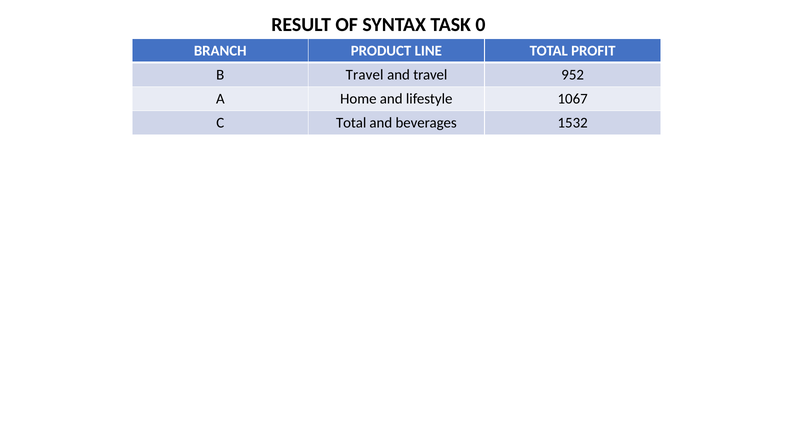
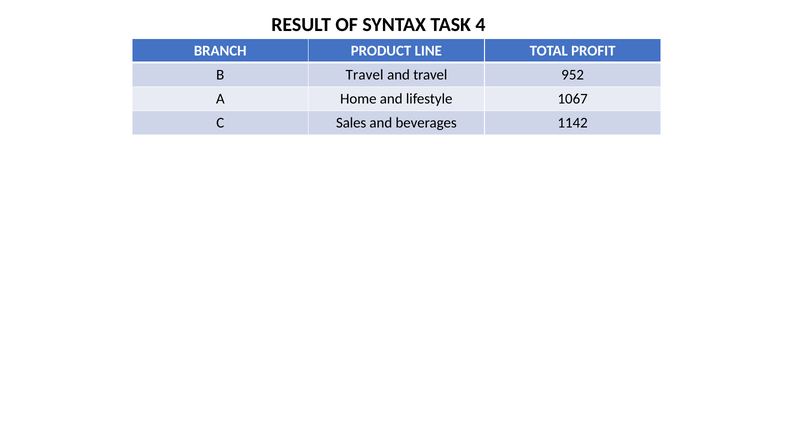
0: 0 -> 4 (480, 25)
C Total: Total -> Sales (351, 123)
1532: 1532 -> 1142 (573, 123)
